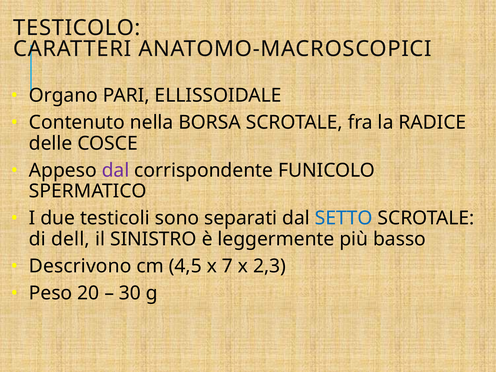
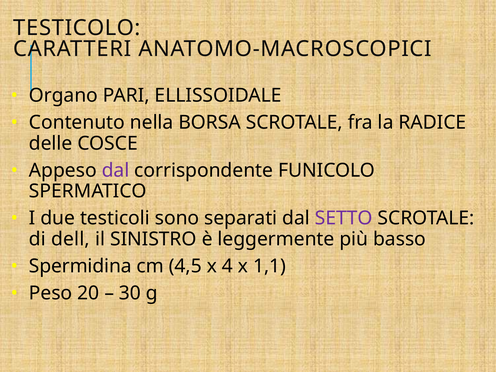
SETTO colour: blue -> purple (344, 218)
Descrivono: Descrivono -> Spermidina (80, 266)
7: 7 -> 4 (227, 266)
2,3: 2,3 -> 1,1 (270, 266)
